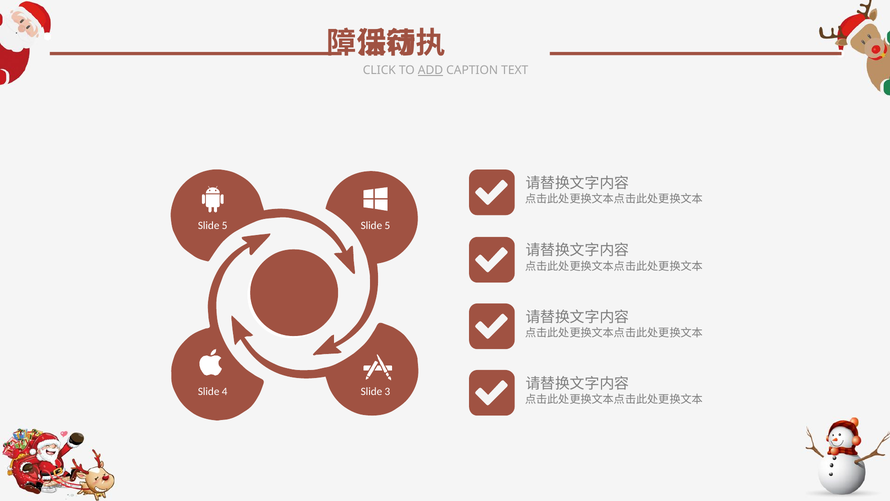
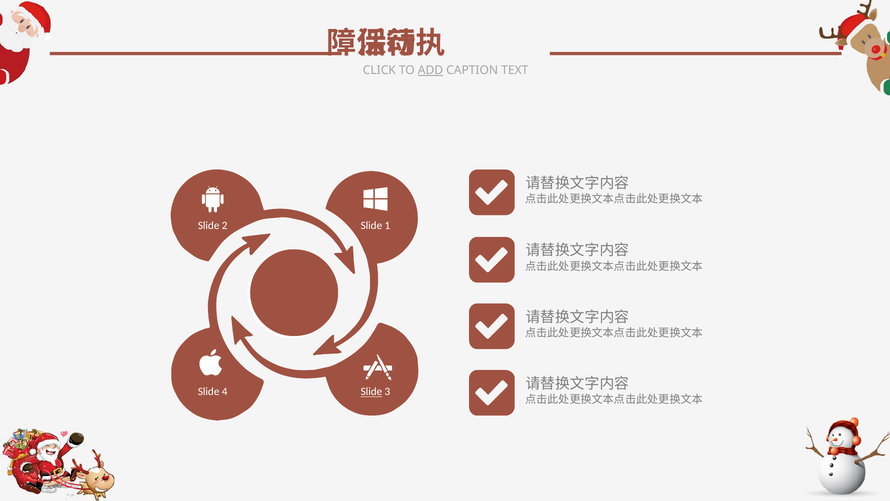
5: 5 -> 2 (225, 226)
5: 5 -> 1 (387, 226)
Slide underline: none -> present (371, 392)
